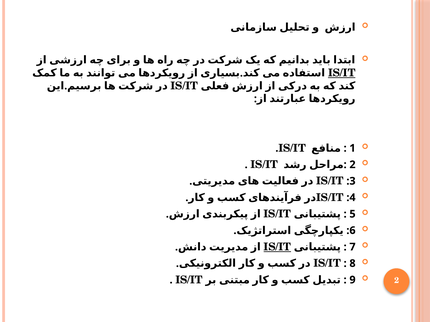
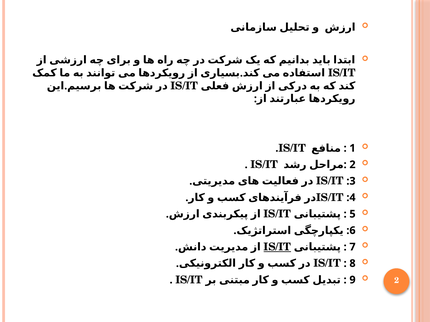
IS/IT underline: present -> none (342, 73)
